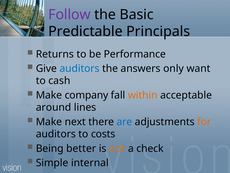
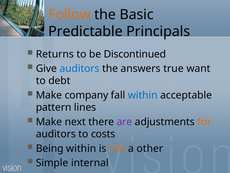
Follow colour: purple -> orange (69, 15)
Performance: Performance -> Discontinued (135, 54)
only: only -> true (173, 68)
cash: cash -> debt (59, 81)
within colour: orange -> blue (143, 95)
around: around -> pattern (54, 107)
are colour: blue -> purple (124, 121)
Being better: better -> within (81, 148)
check: check -> other (150, 148)
